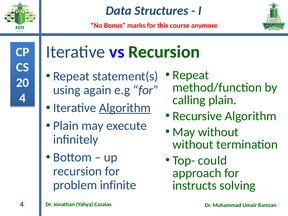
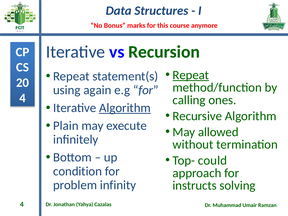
Repeat underline: none -> present (191, 75)
calling plain: plain -> ones (222, 100)
May without: without -> allowed (218, 132)
recursion: recursion -> condition (78, 171)
infinite: infinite -> infinity (118, 185)
